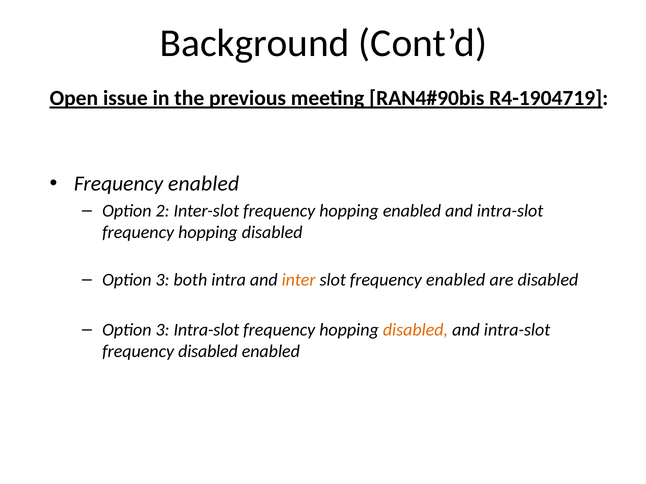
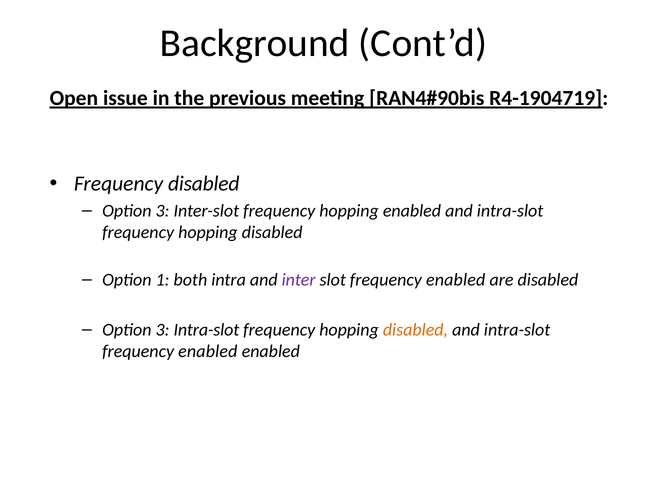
enabled: enabled -> disabled (204, 184)
2: 2 -> 3 (163, 211)
3: 3 -> 1 (163, 280)
inter colour: orange -> purple (299, 280)
disabled: disabled -> enabled (208, 352)
